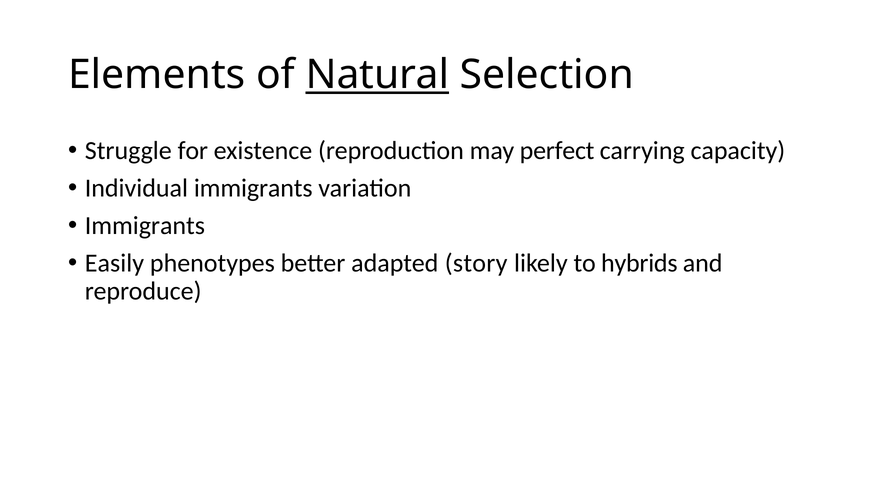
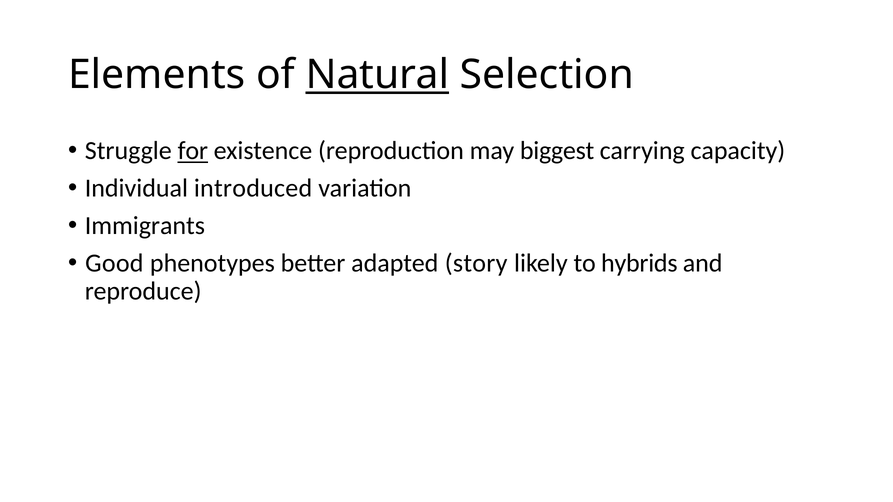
for underline: none -> present (193, 151)
perfect: perfect -> biggest (557, 151)
Individual immigrants: immigrants -> introduced (253, 188)
Easily: Easily -> Good (114, 263)
